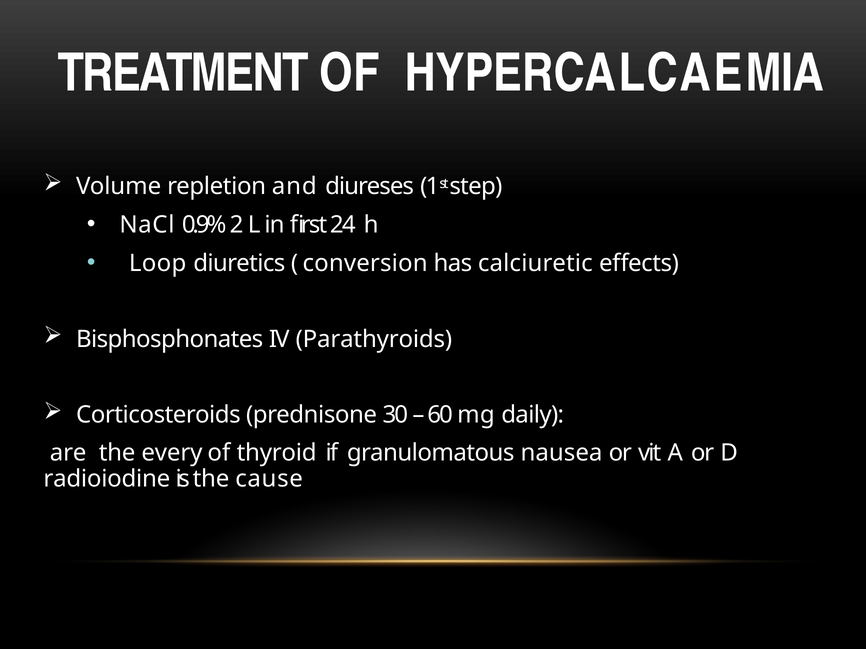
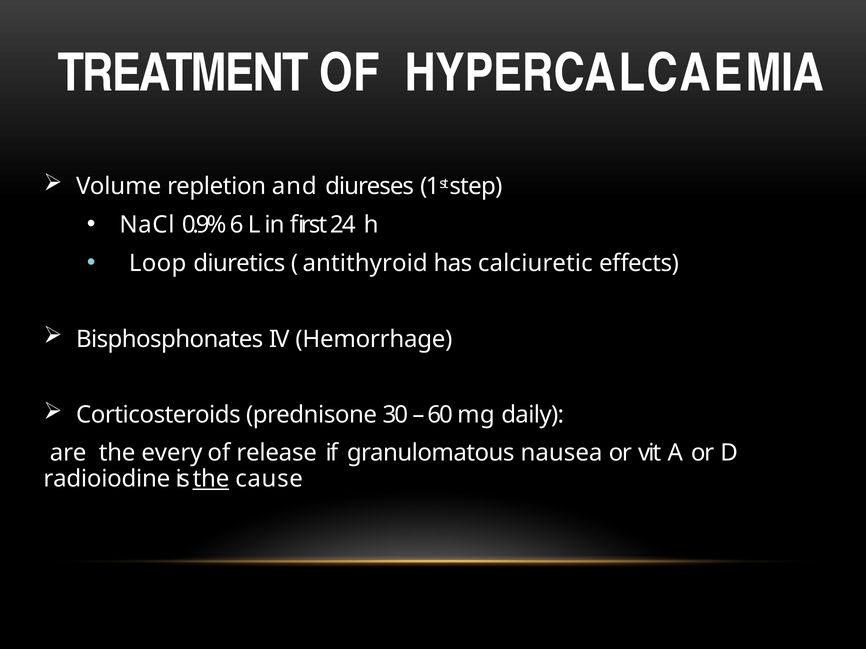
2: 2 -> 6 (237, 225)
conversion: conversion -> antithyroid (365, 263)
Parathyroids: Parathyroids -> Hemorrhage (374, 340)
thyroid: thyroid -> release (277, 453)
the underline: none -> present (211, 479)
